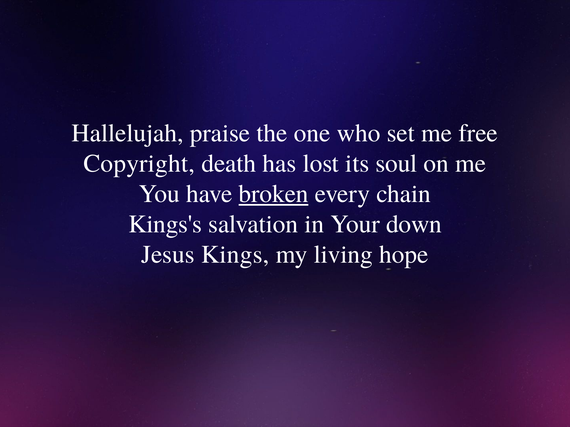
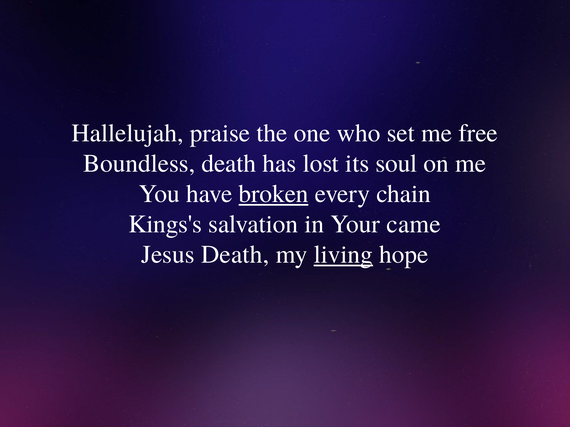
Copyright: Copyright -> Boundless (139, 164)
down: down -> came (414, 225)
Jesus Kings: Kings -> Death (235, 255)
living underline: none -> present (343, 255)
